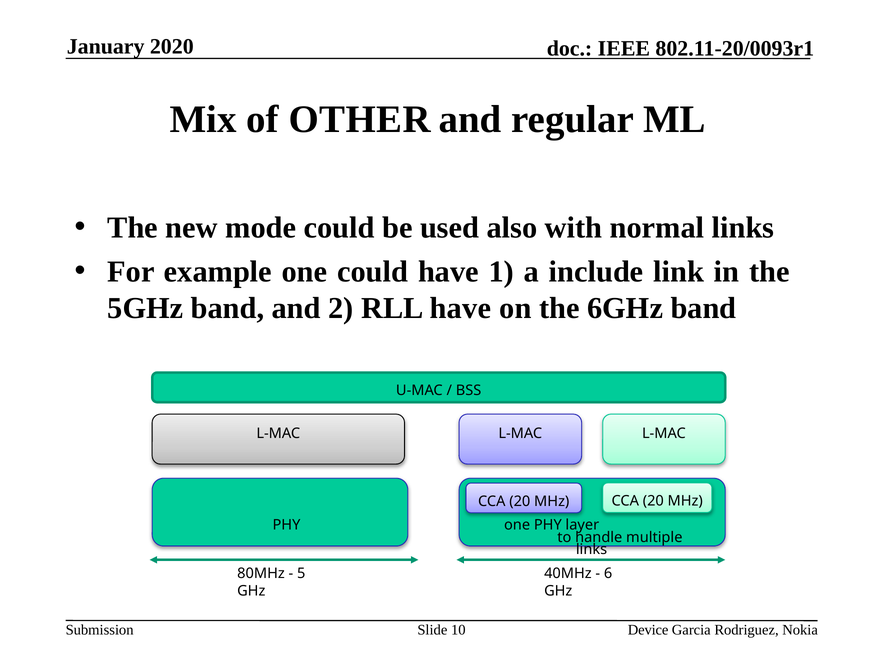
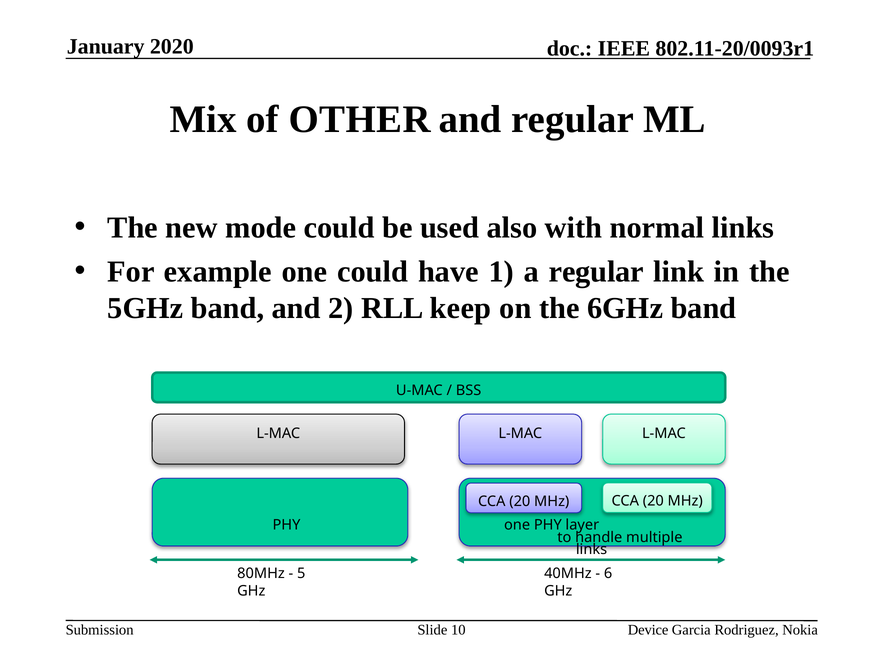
a include: include -> regular (596, 272)
RLL have: have -> keep (460, 308)
